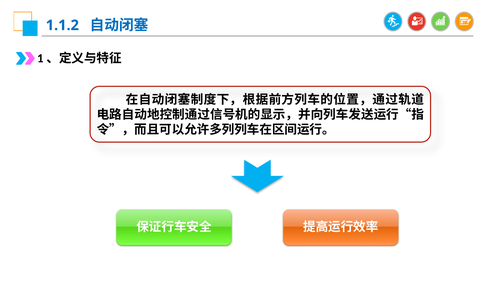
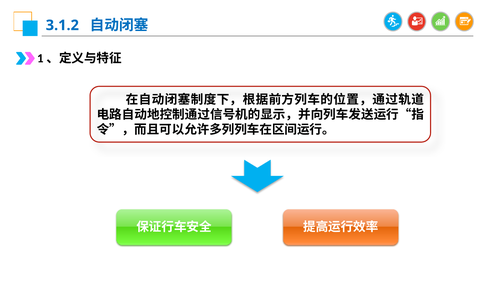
1.1.2: 1.1.2 -> 3.1.2 (62, 25)
